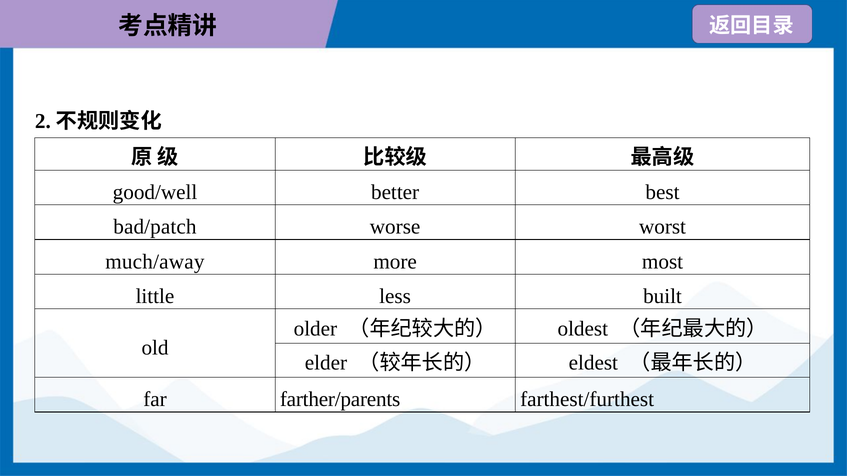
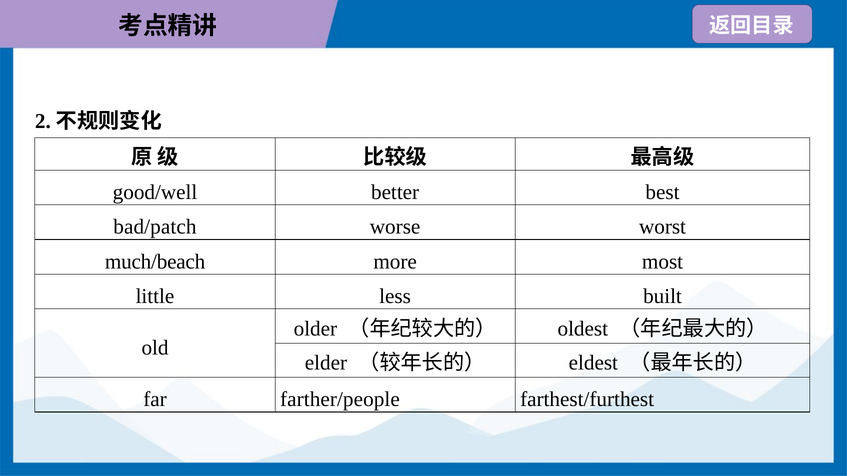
much/away: much/away -> much/beach (155, 262)
farther/parents: farther/parents -> farther/people (340, 400)
